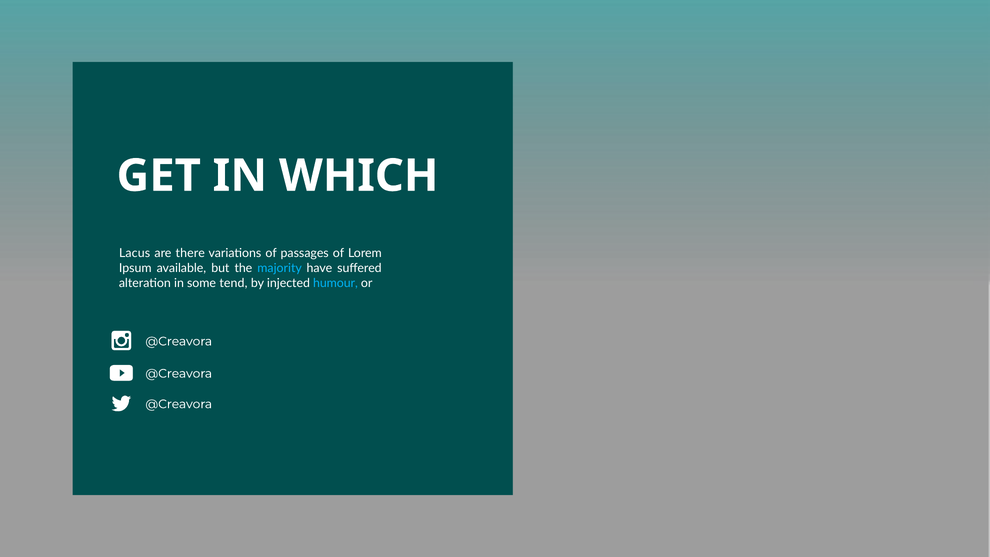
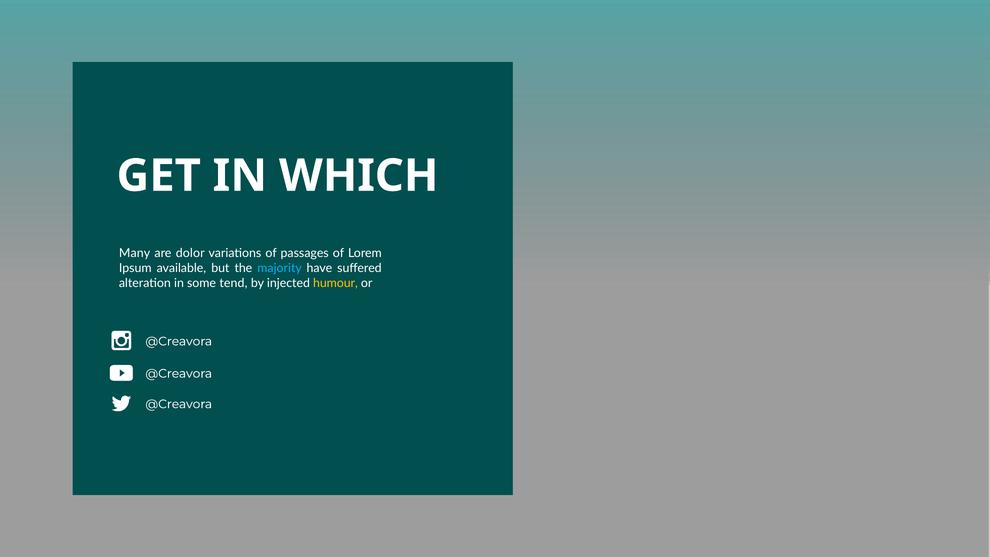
Lacus: Lacus -> Many (135, 253)
there: there -> dolor (190, 253)
humour colour: light blue -> yellow (335, 283)
